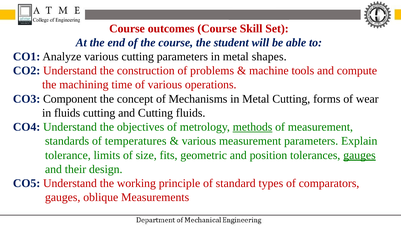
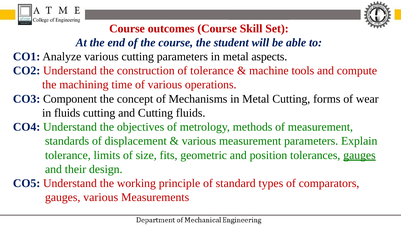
shapes: shapes -> aspects (269, 57)
of problems: problems -> tolerance (212, 71)
methods underline: present -> none (253, 127)
temperatures: temperatures -> displacement (136, 141)
gauges oblique: oblique -> various (101, 197)
